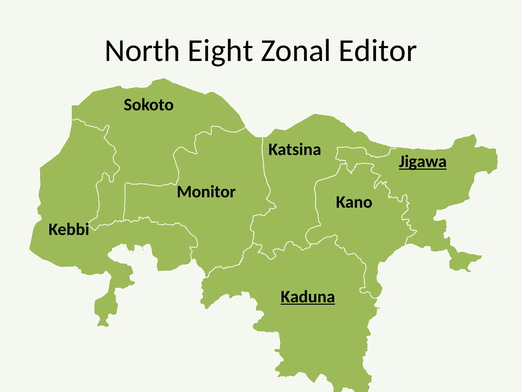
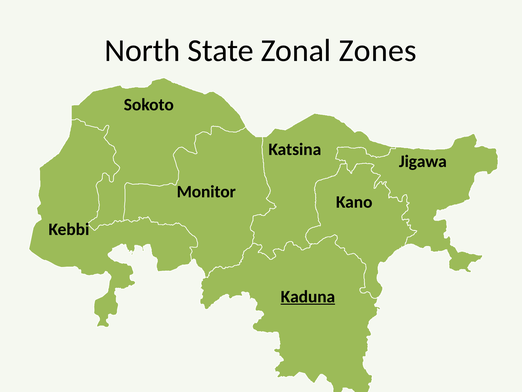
Eight: Eight -> State (221, 51)
Editor: Editor -> Zones (378, 51)
Jigawa underline: present -> none (423, 161)
